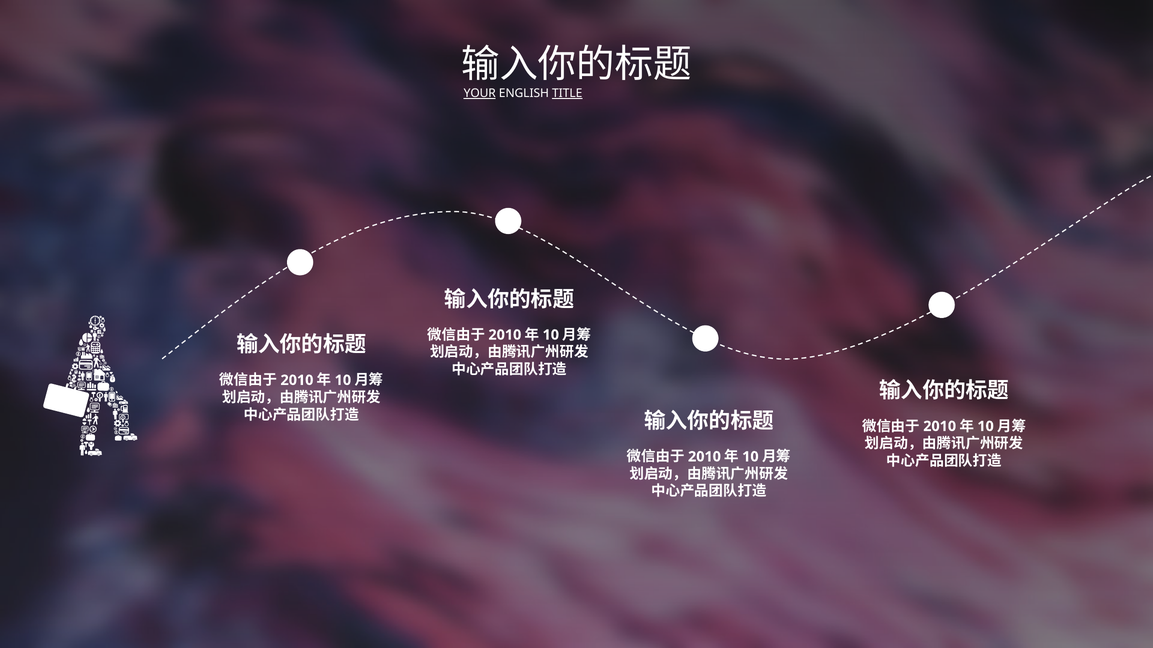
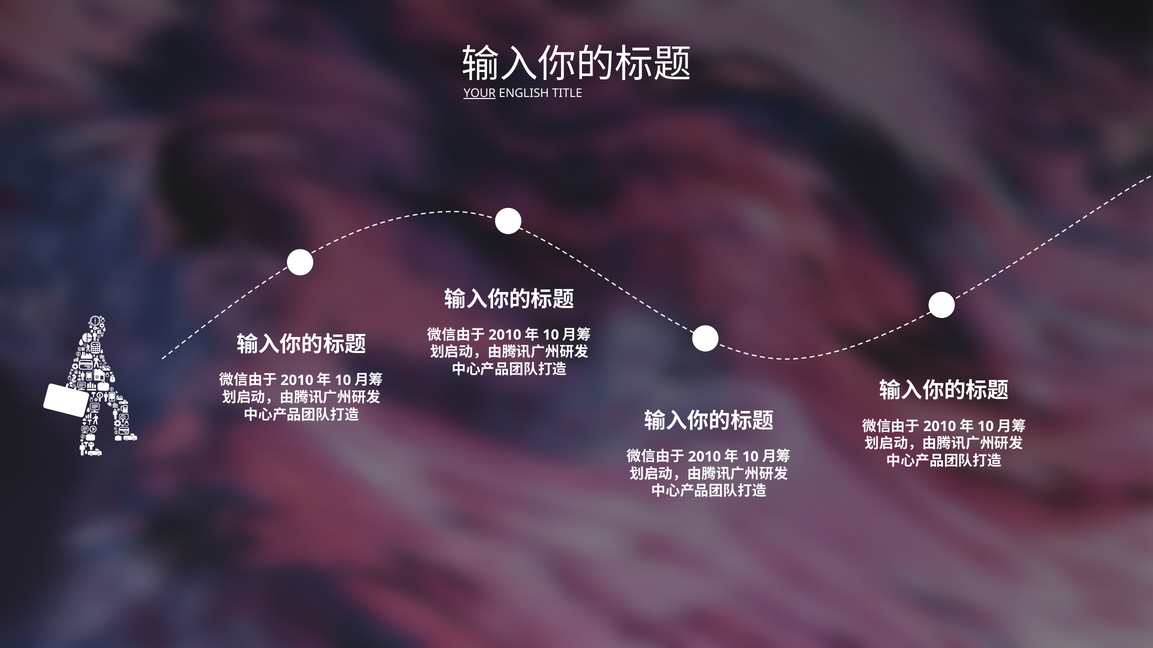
TITLE underline: present -> none (567, 93)
